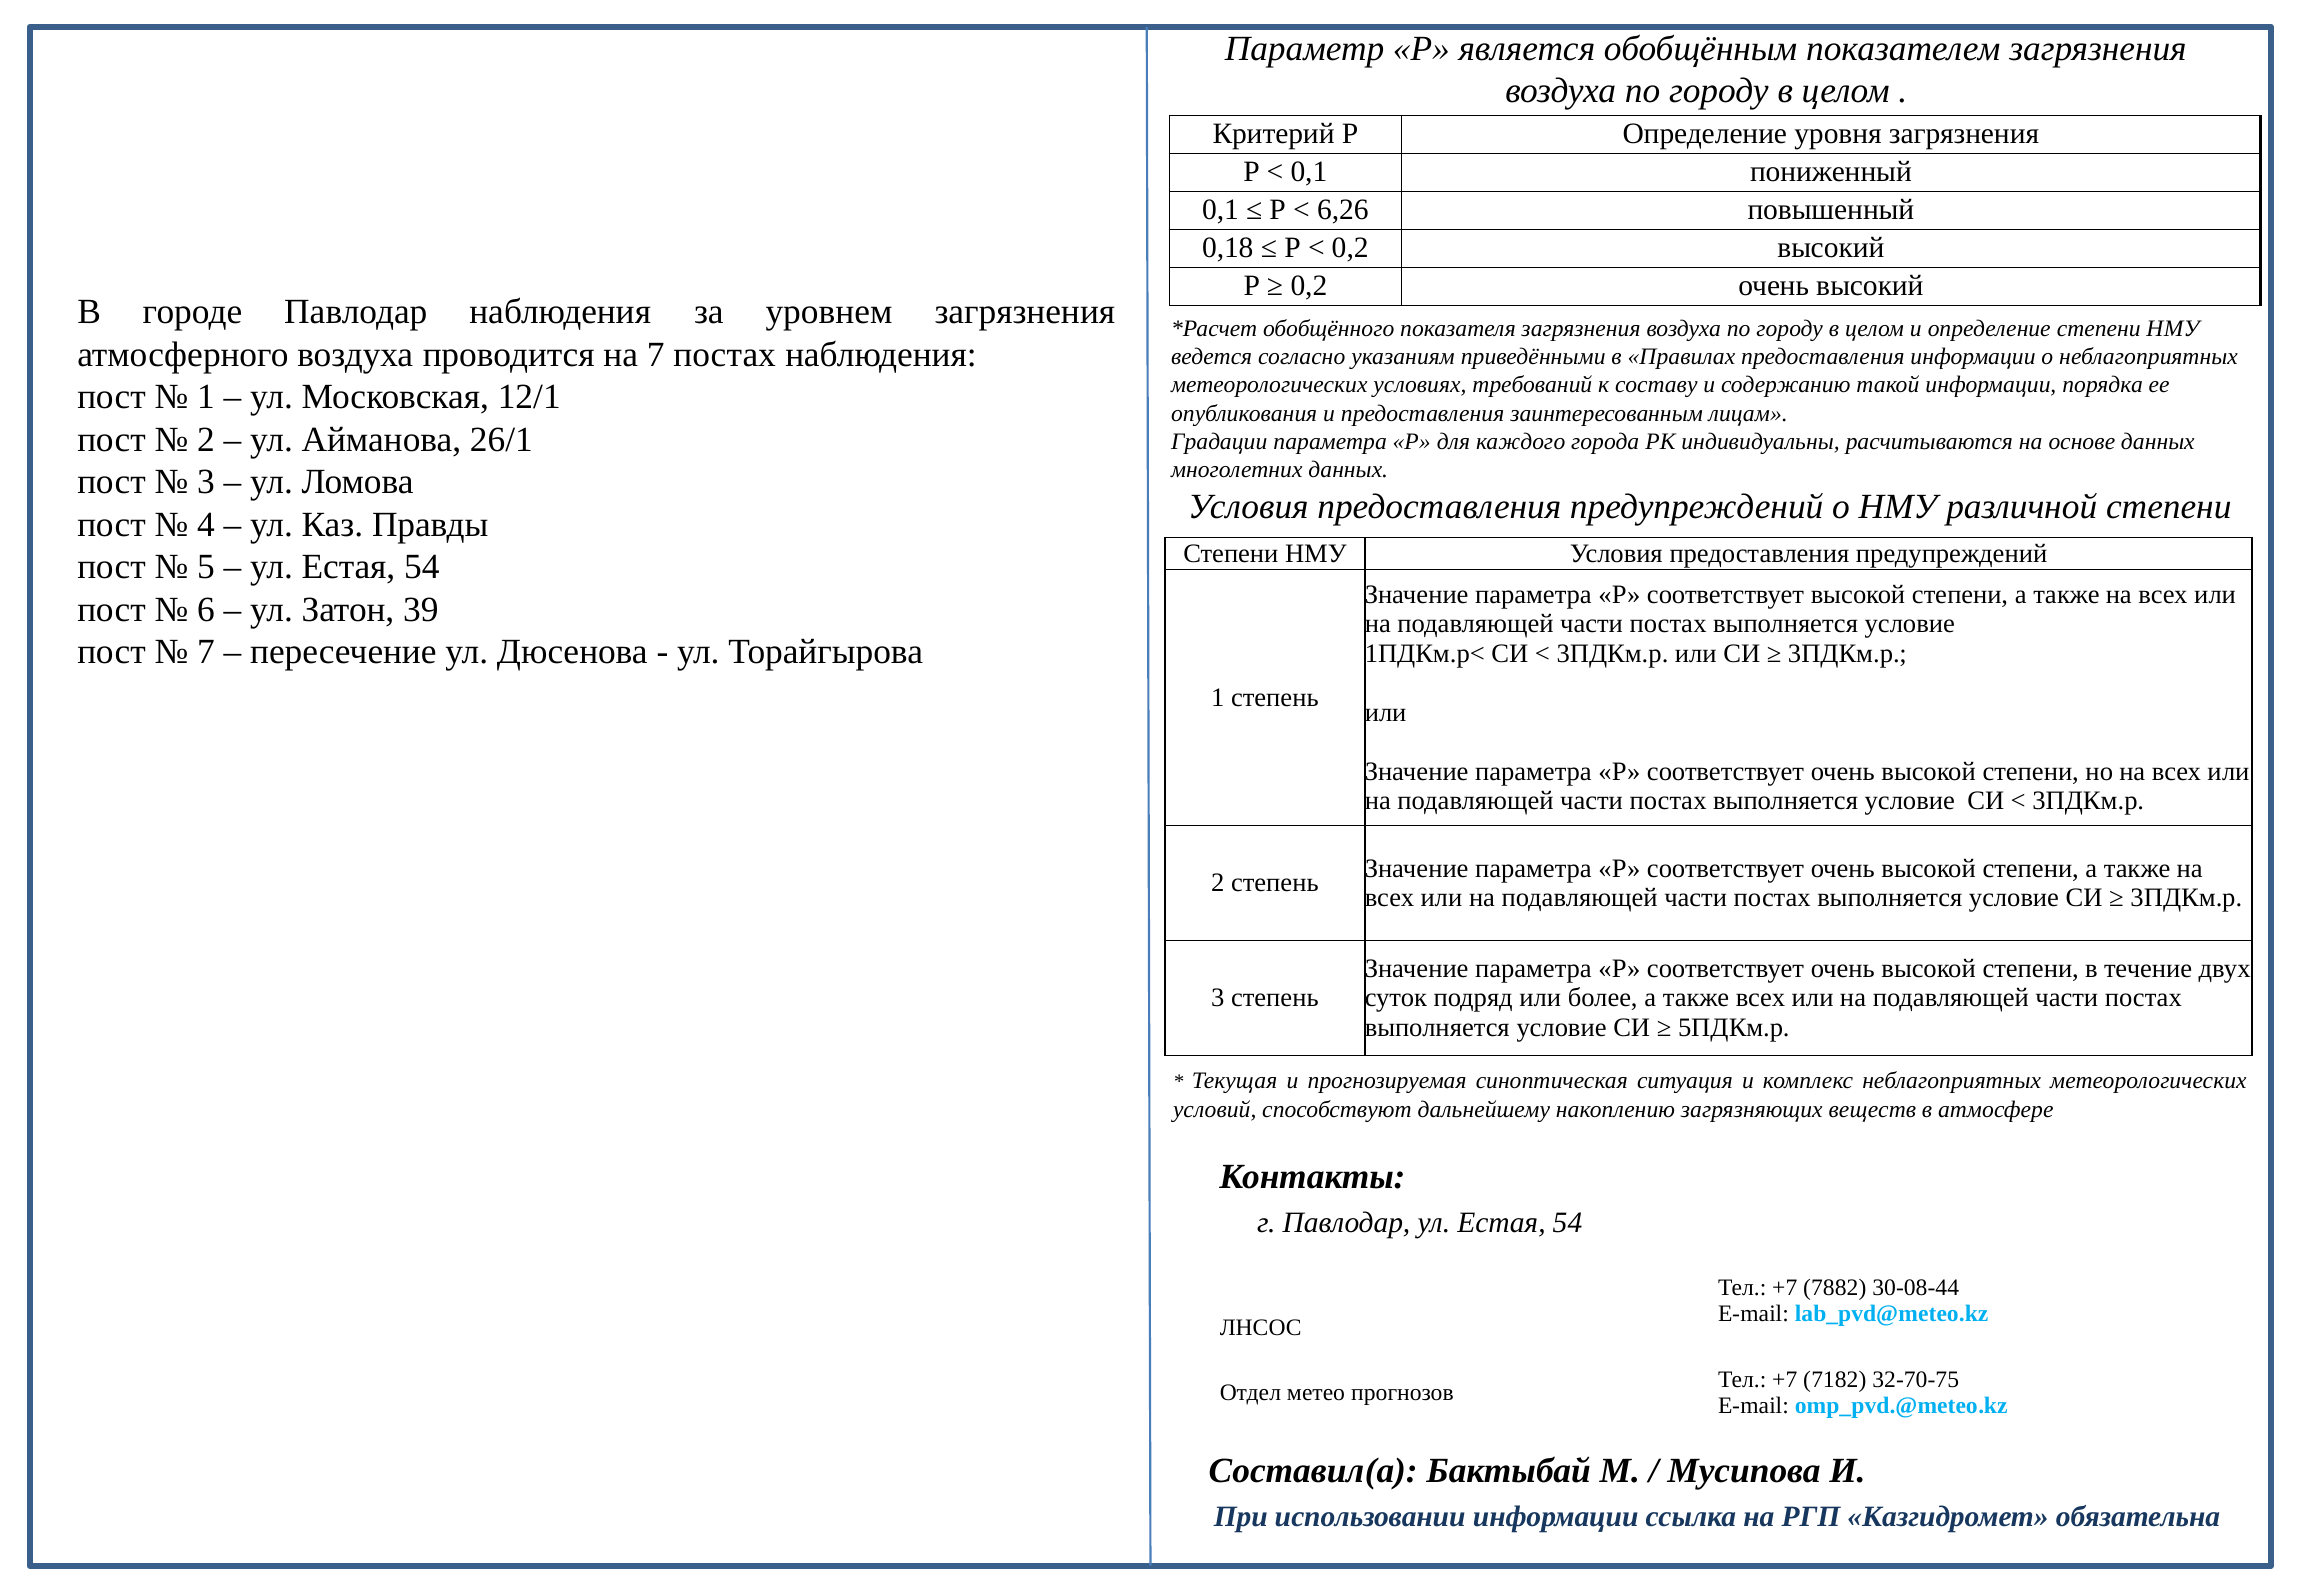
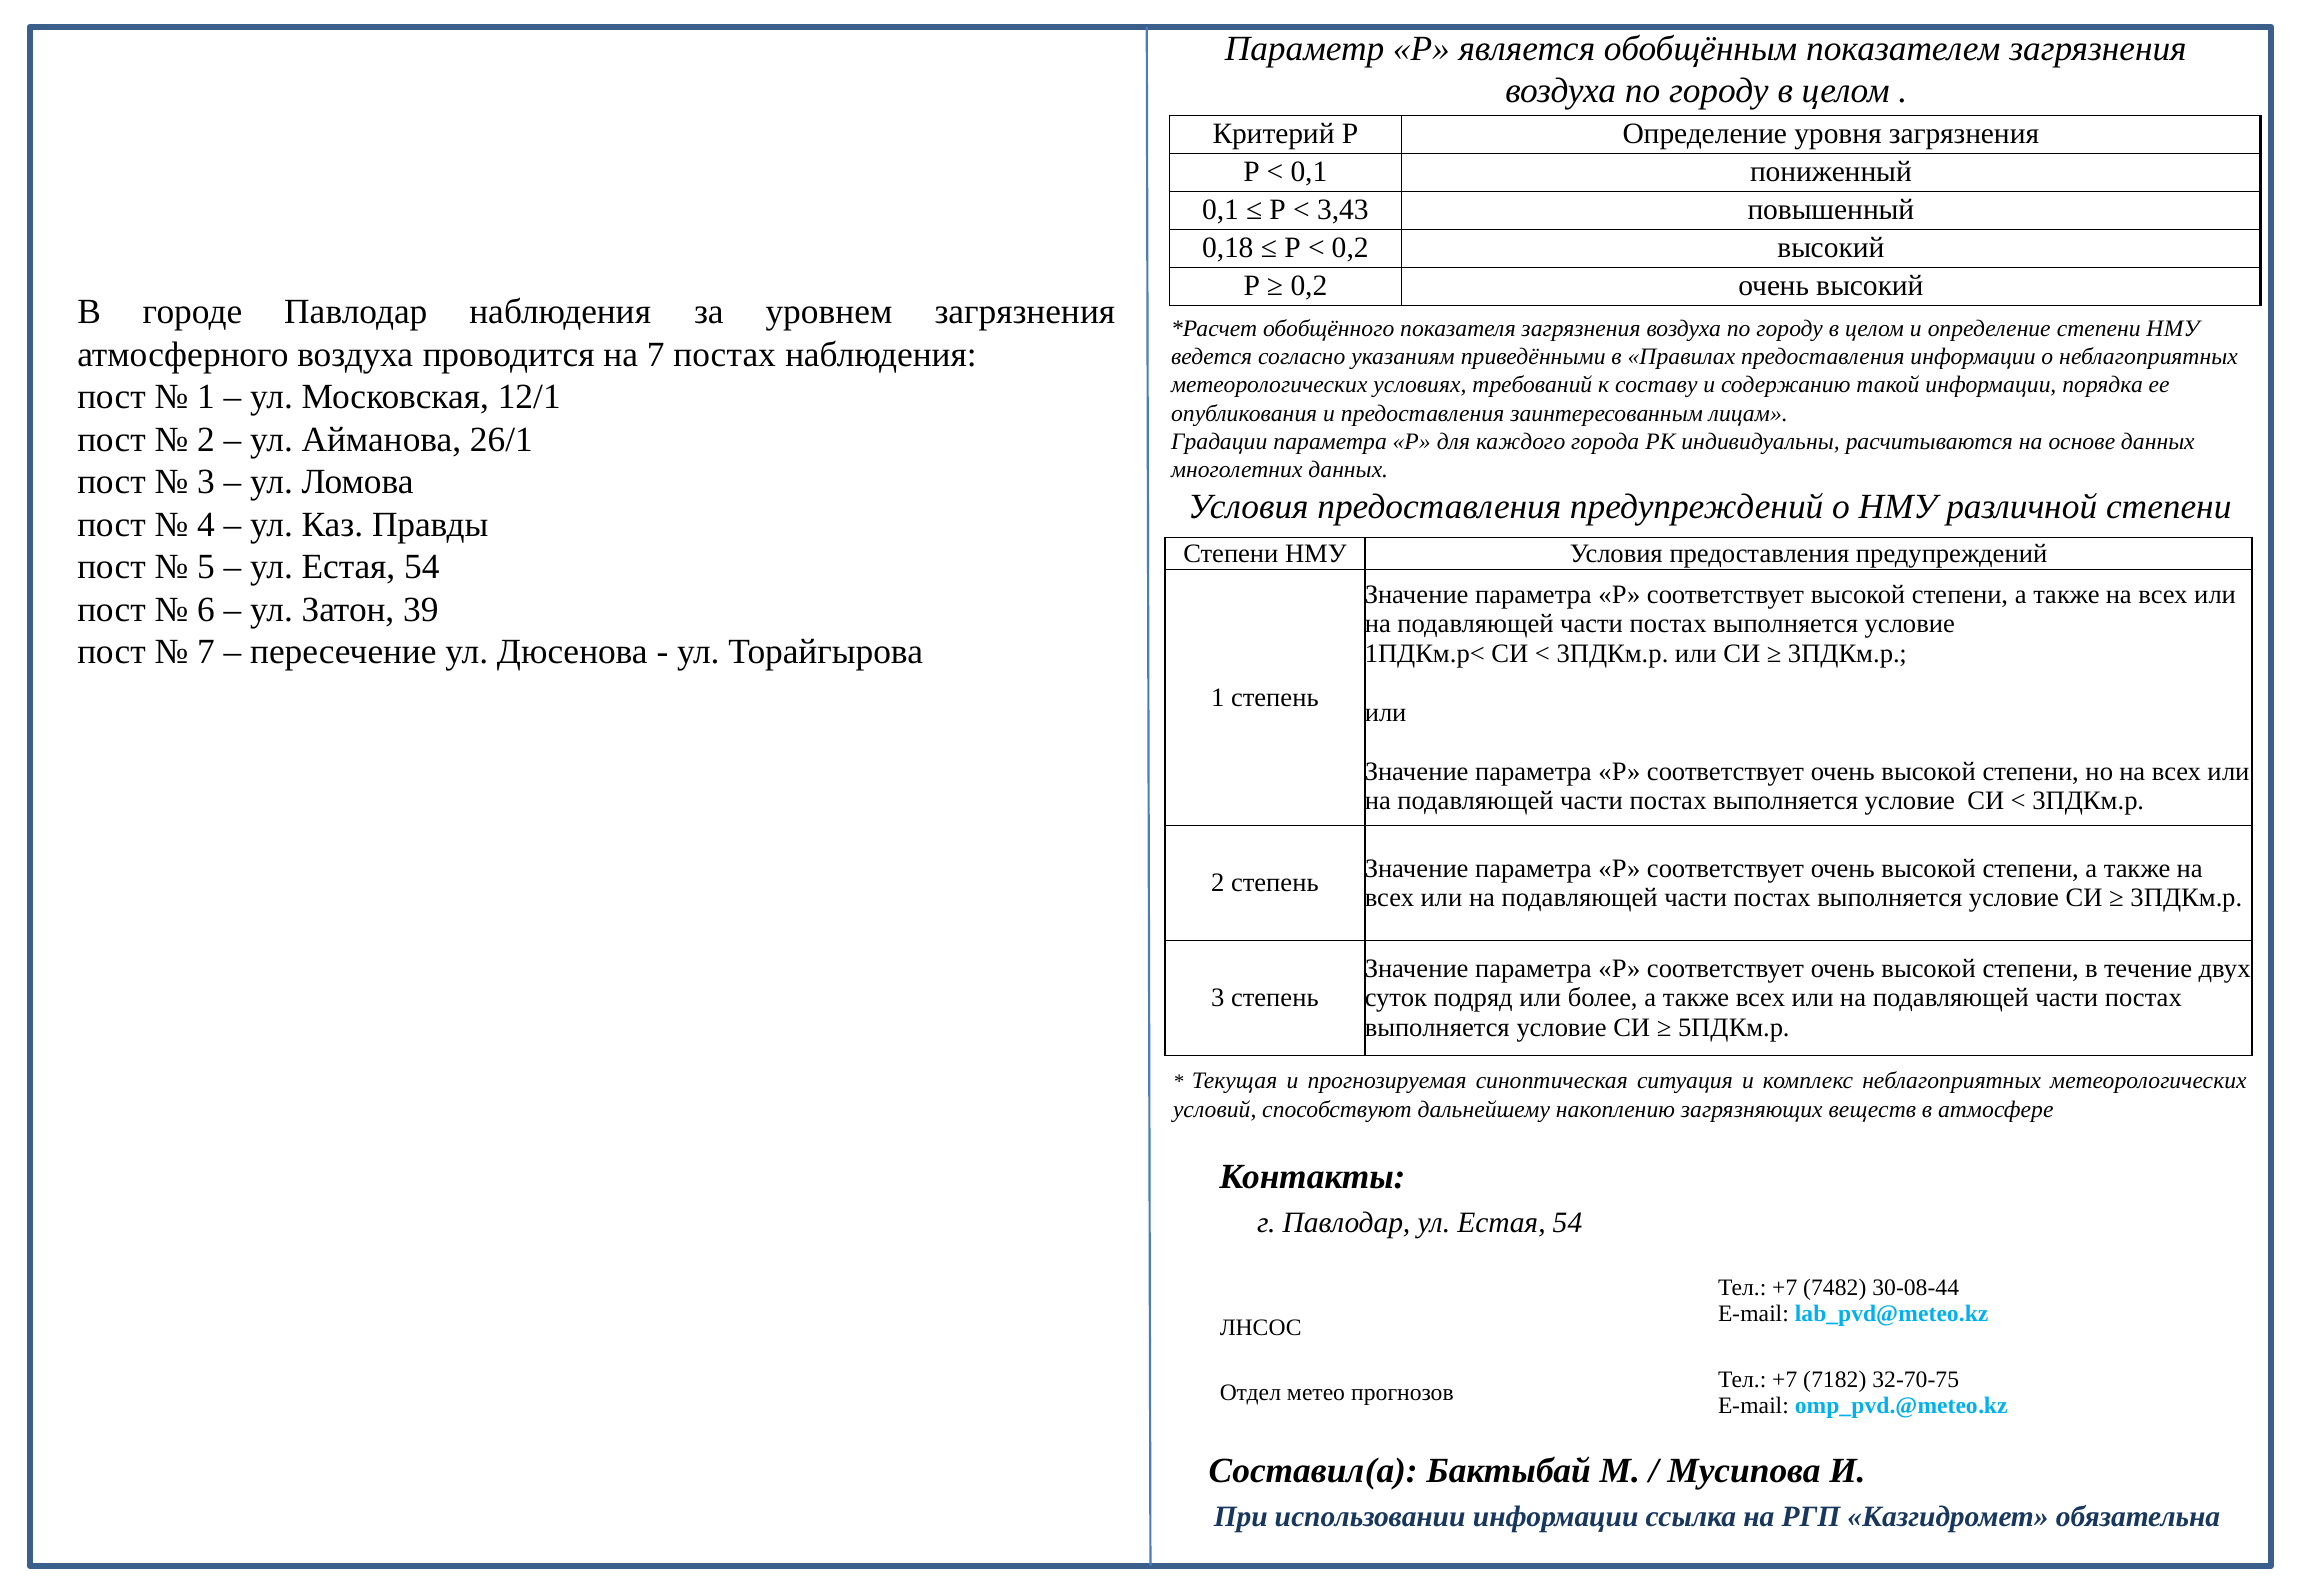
6,26: 6,26 -> 3,43 (1343, 210)
7882: 7882 -> 7482 (1835, 1288)
